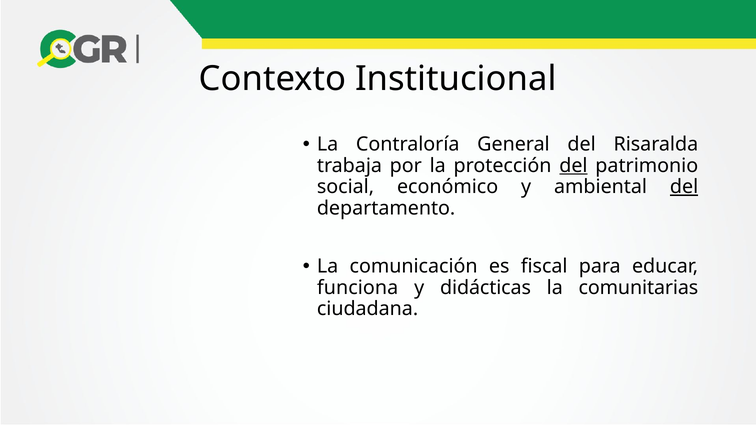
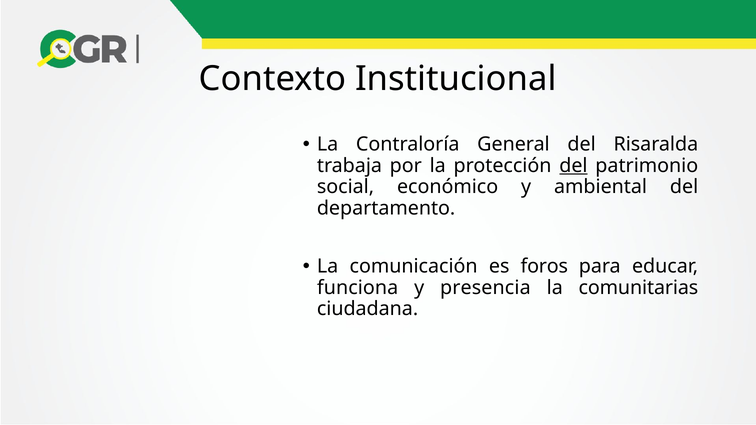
del underline: present -> none (684, 187)
fiscal: fiscal -> foros (544, 266)
didácticas: didácticas -> presencia (485, 288)
